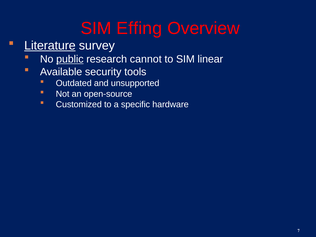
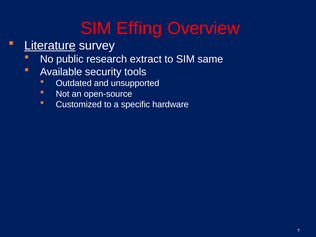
public underline: present -> none (70, 59)
cannot: cannot -> extract (146, 59)
linear: linear -> same (210, 59)
